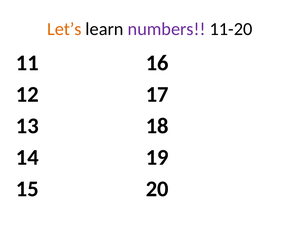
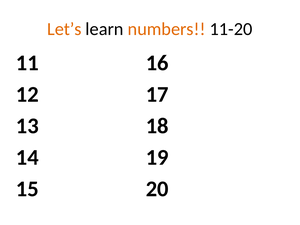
numbers colour: purple -> orange (167, 29)
